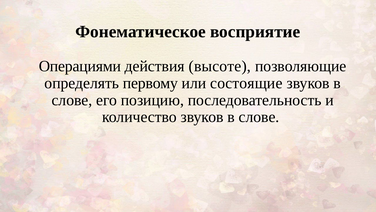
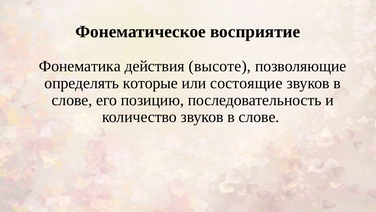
Операциями: Операциями -> Фонематика (80, 66)
первому: первому -> которые (150, 83)
